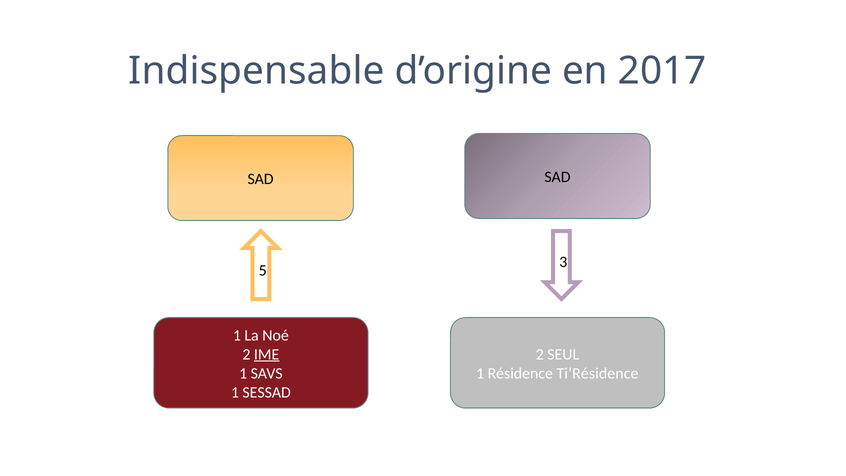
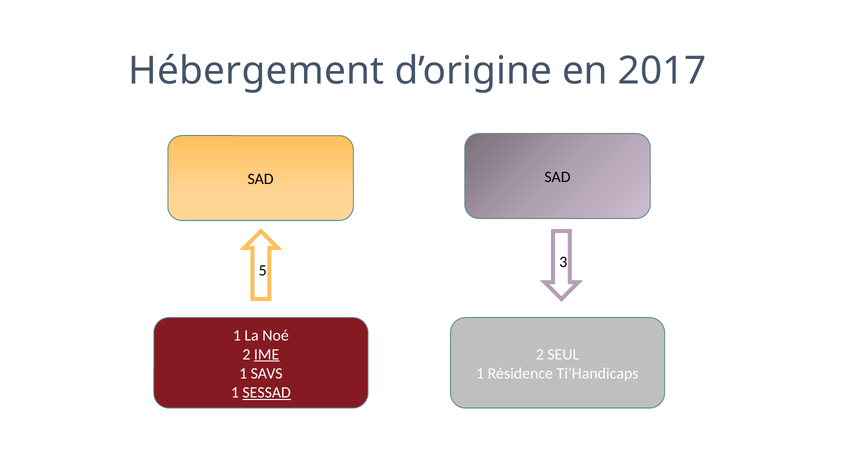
Indispensable: Indispensable -> Hébergement (256, 71)
Ti’Résidence: Ti’Résidence -> Ti’Handicaps (598, 373)
SESSAD underline: none -> present (267, 392)
